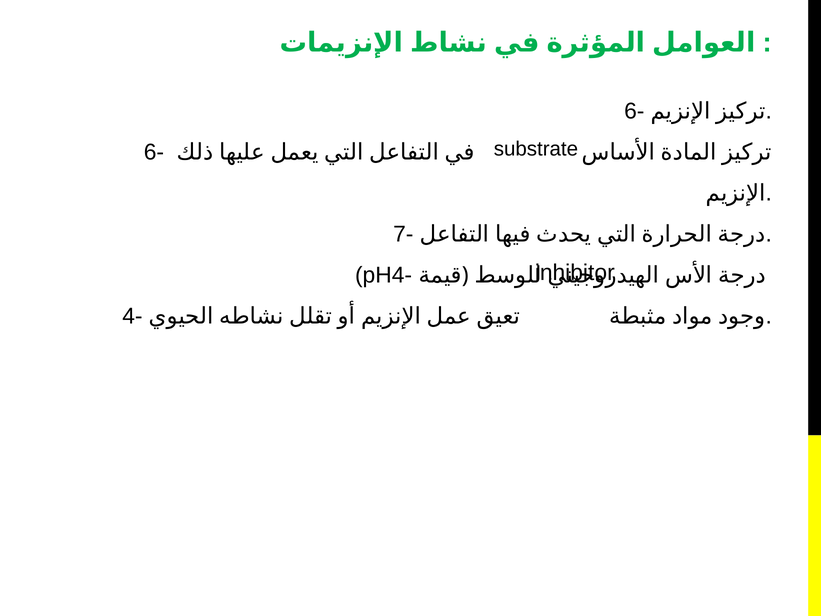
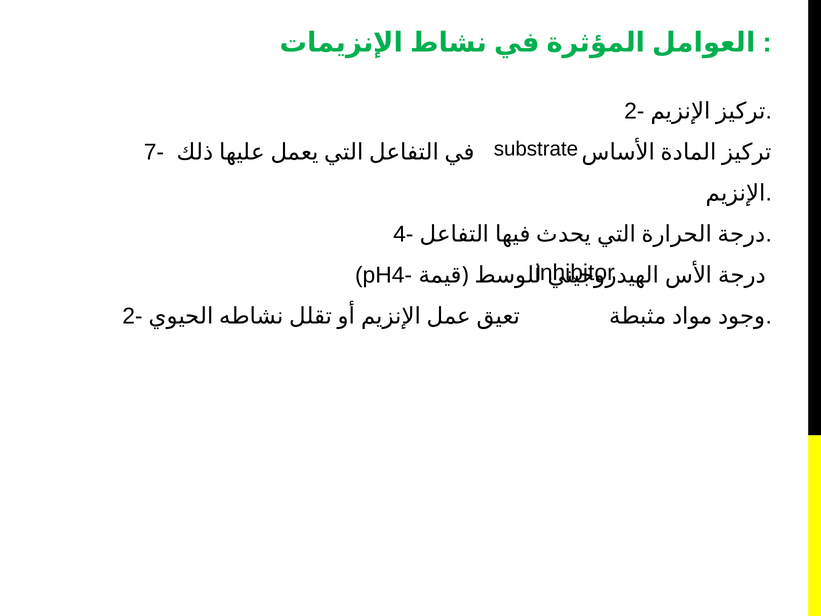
6-: 6- -> 2- (634, 111)
6-: 6- -> 7- (154, 152)
7-: 7- -> 4- (403, 234)
4-: 4- -> 2- (132, 316)
